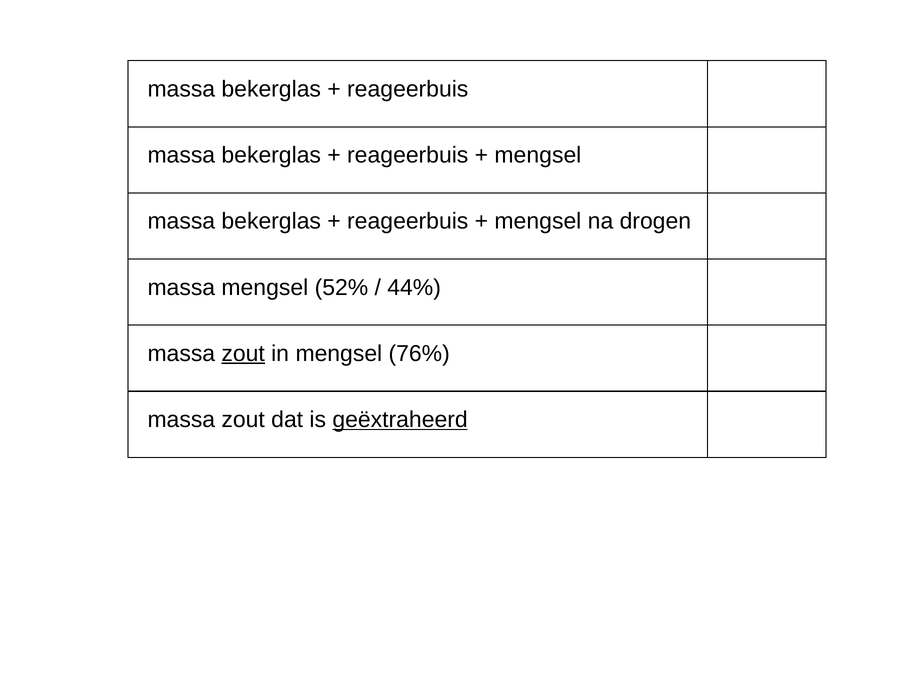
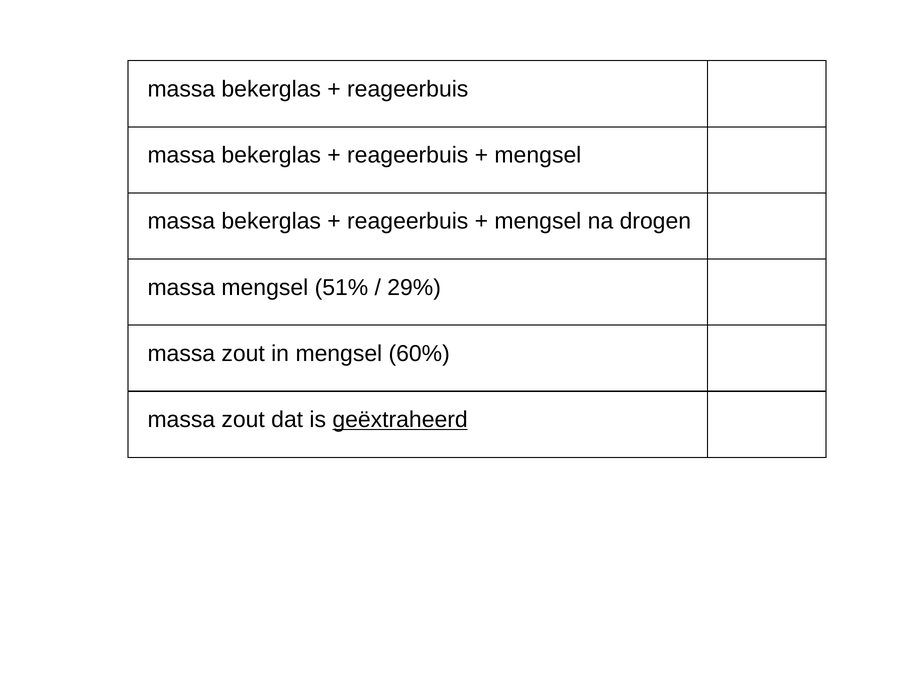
52%: 52% -> 51% (341, 288)
44%: 44% -> 29% (414, 288)
zout underline: present -> none (243, 354)
76%: 76% -> 60% (419, 354)
